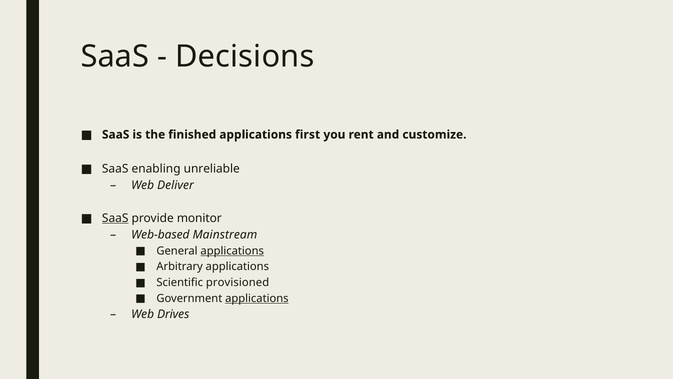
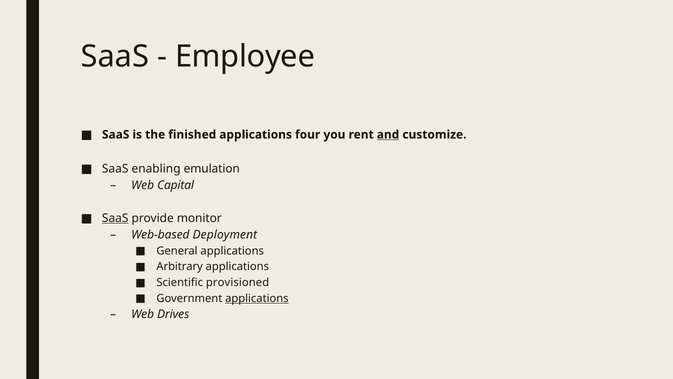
Decisions: Decisions -> Employee (245, 57)
first: first -> four (308, 134)
and underline: none -> present (388, 134)
unreliable: unreliable -> emulation (212, 168)
Deliver: Deliver -> Capital (176, 185)
Mainstream: Mainstream -> Deployment (225, 234)
applications underline: present -> none (232, 251)
